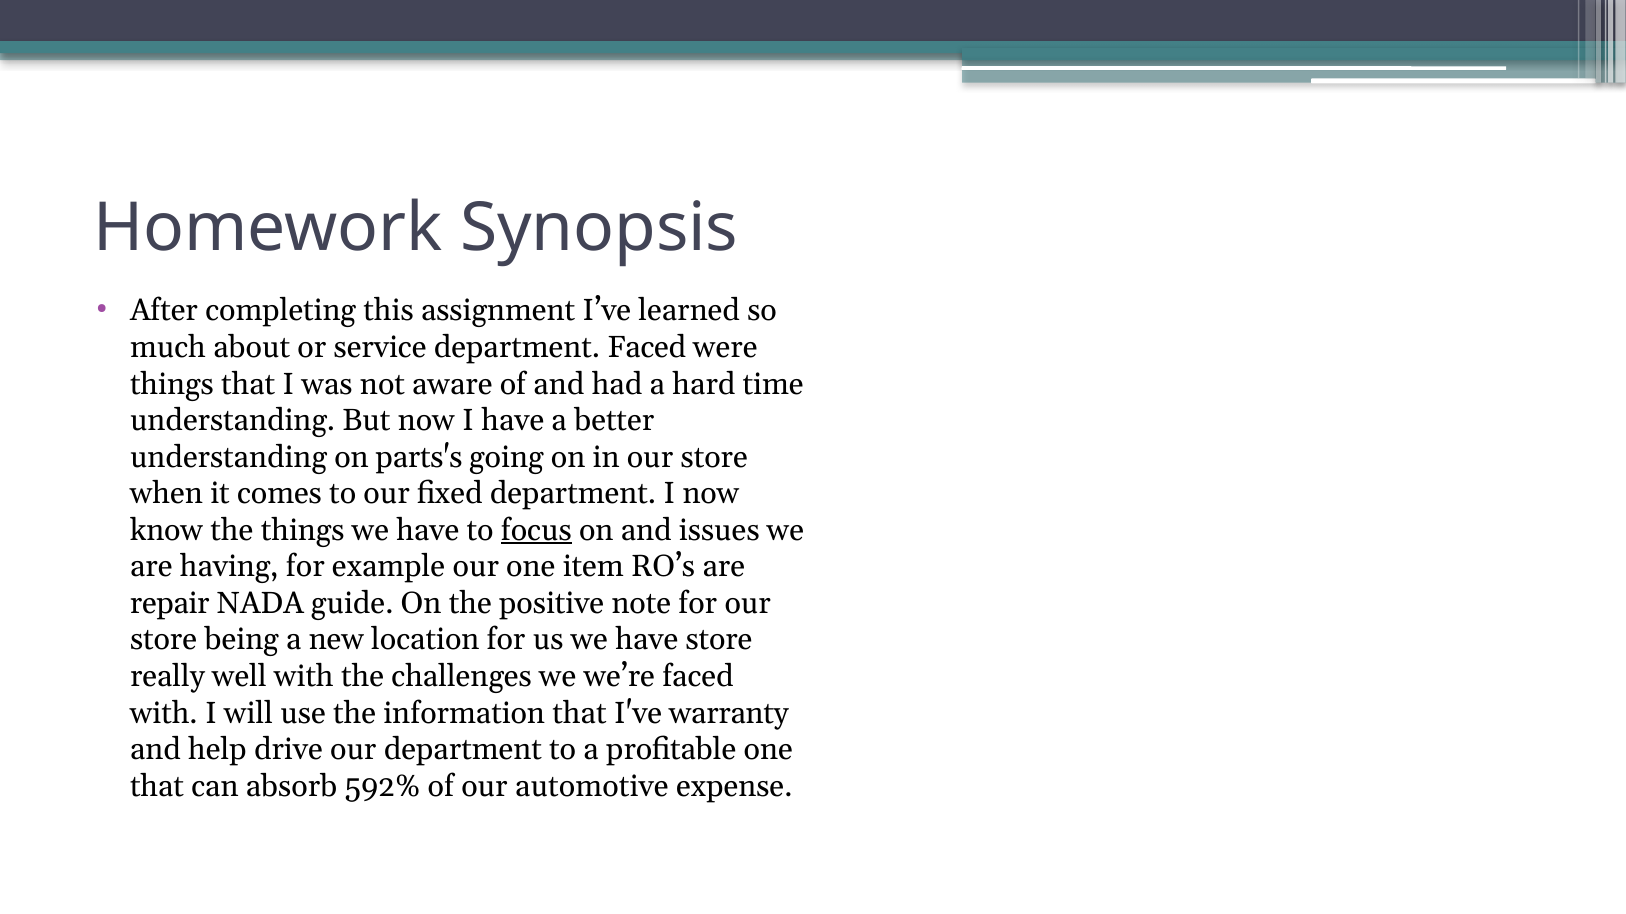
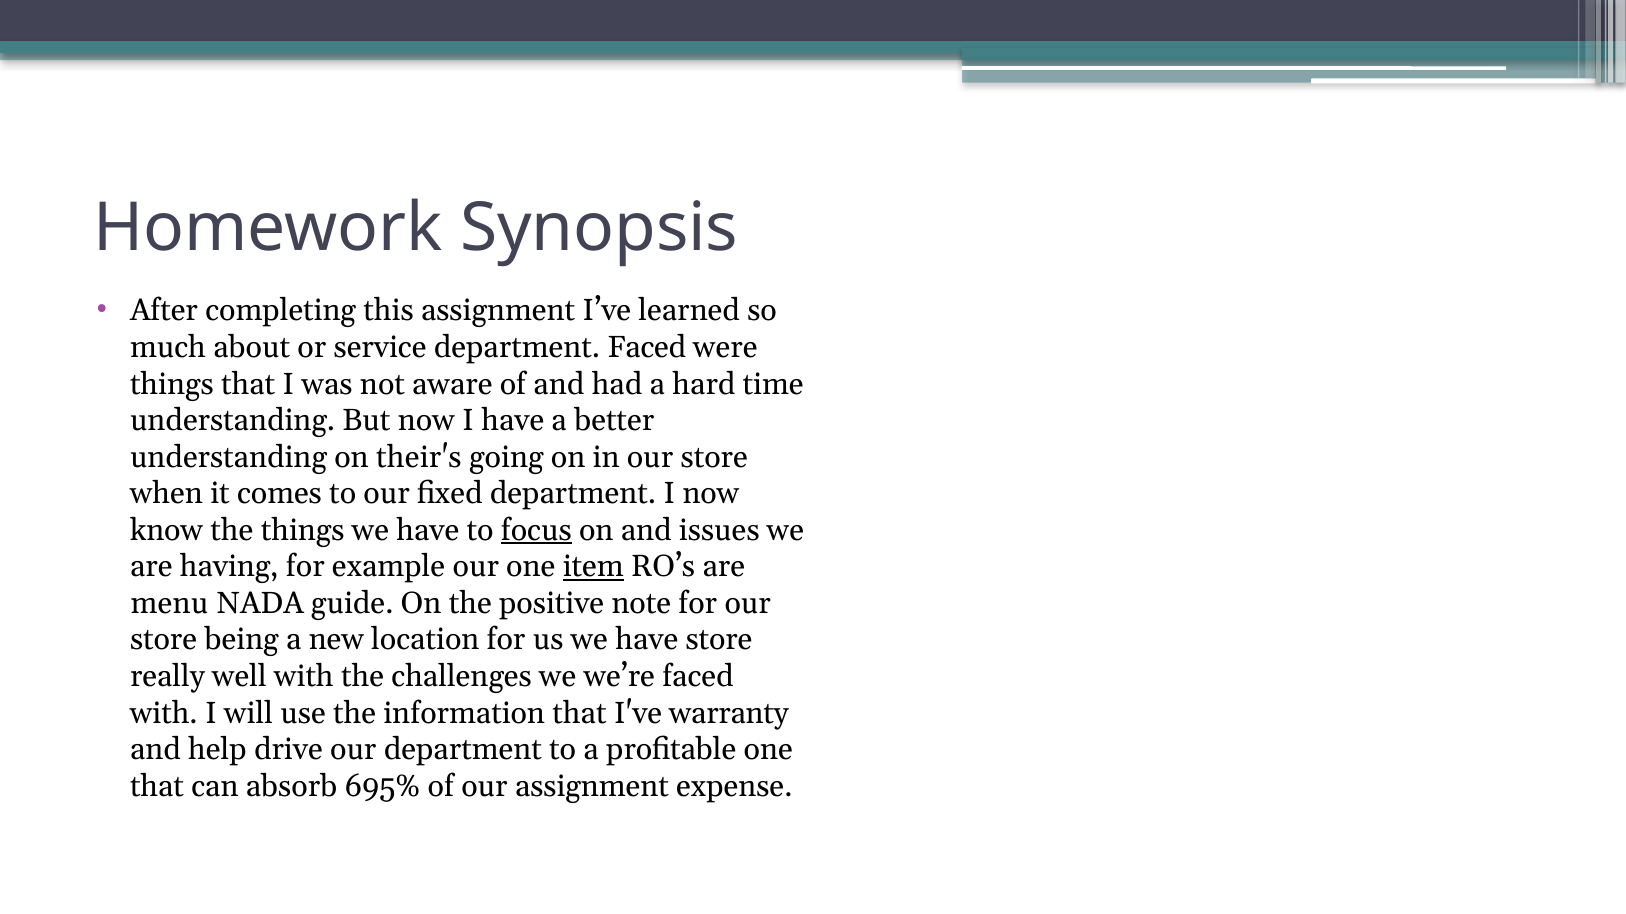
parts's: parts's -> their's (419, 457)
item underline: none -> present (593, 567)
repair: repair -> menu (170, 604)
592%: 592% -> 695% (383, 787)
our automotive: automotive -> assignment (592, 787)
